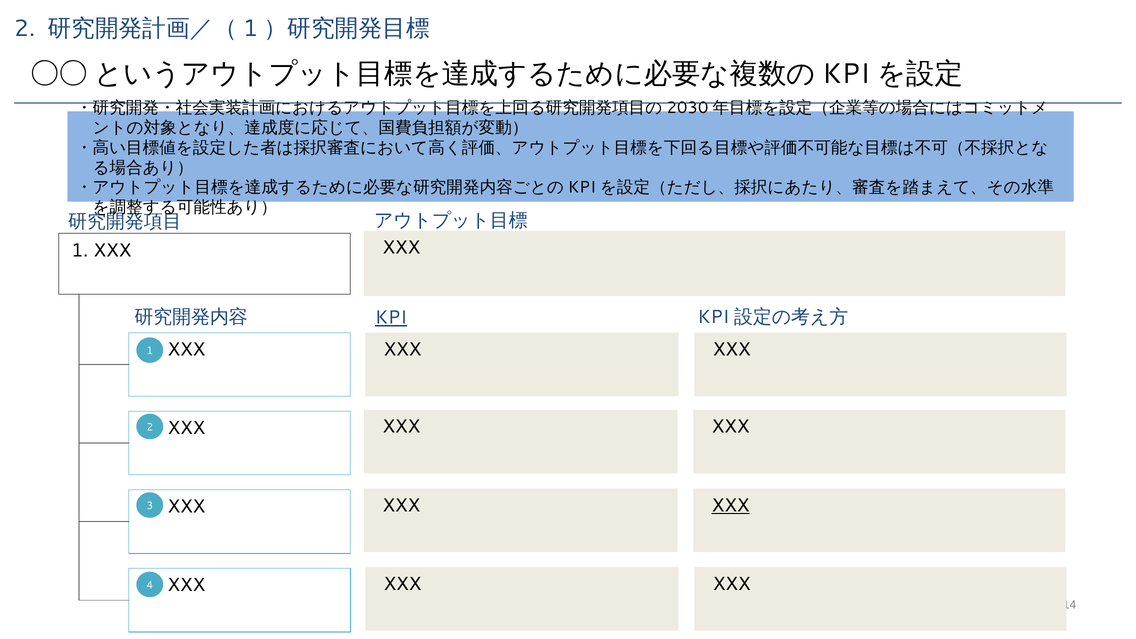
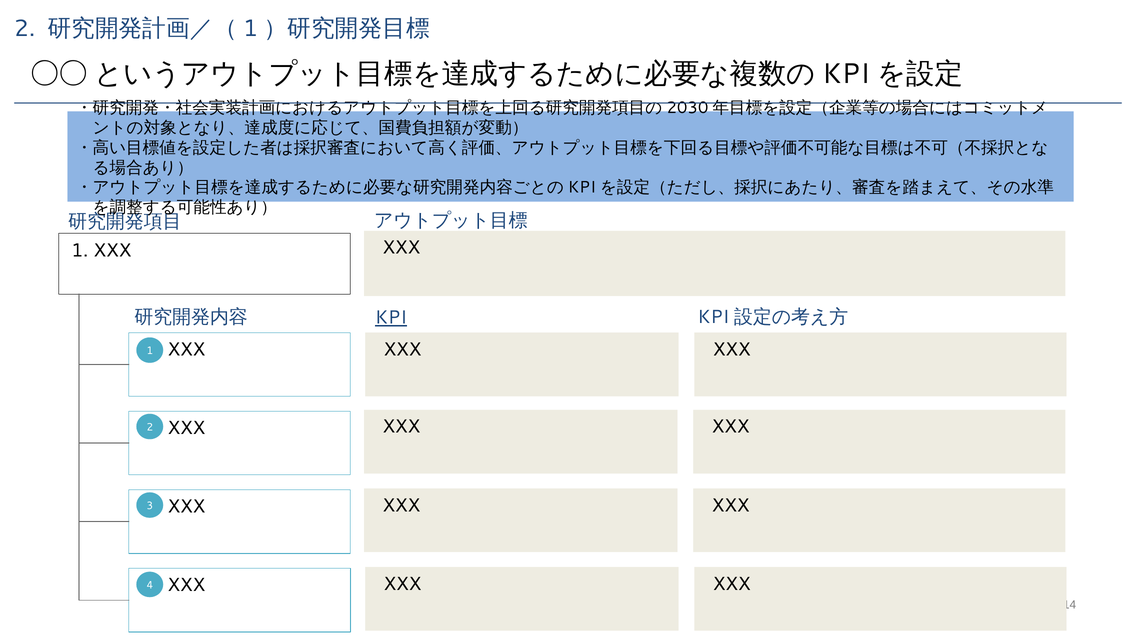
XXX underline: present -> none (731, 505)
